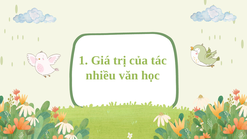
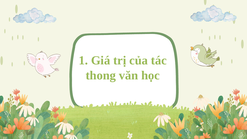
nhiều: nhiều -> thong (101, 75)
